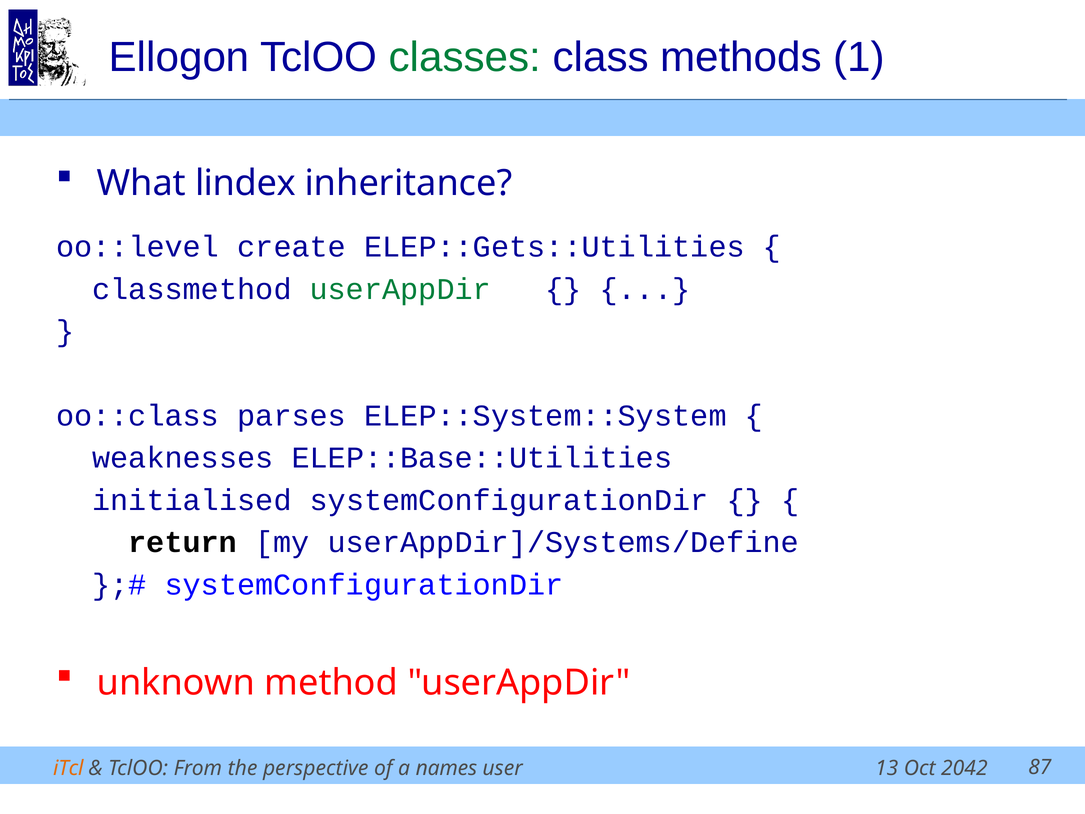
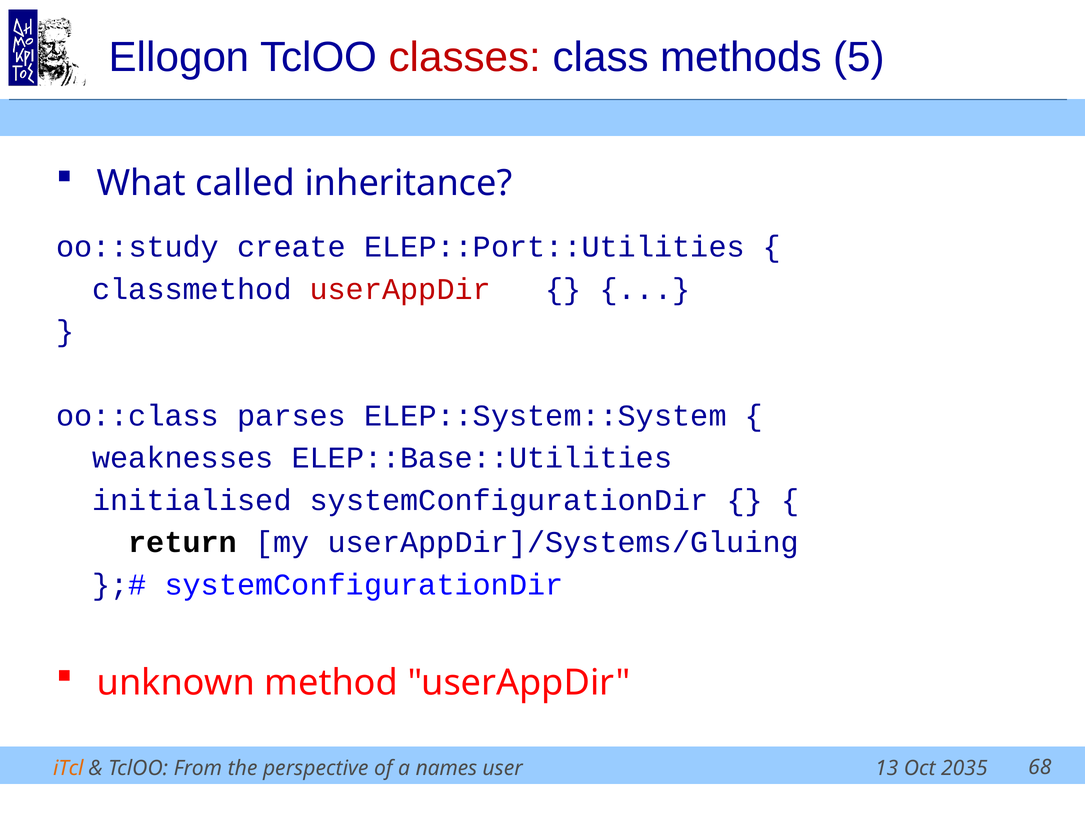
classes colour: green -> red (465, 57)
1: 1 -> 5 (859, 57)
lindex: lindex -> called (245, 183)
oo::level: oo::level -> oo::study (138, 247)
ELEP::Gets::Utilities: ELEP::Gets::Utilities -> ELEP::Port::Utilities (554, 247)
userAppDir colour: green -> red (400, 289)
userAppDir]/Systems/Define: userAppDir]/Systems/Define -> userAppDir]/Systems/Gluing (563, 542)
2042: 2042 -> 2035 (964, 768)
87: 87 -> 68 (1040, 767)
